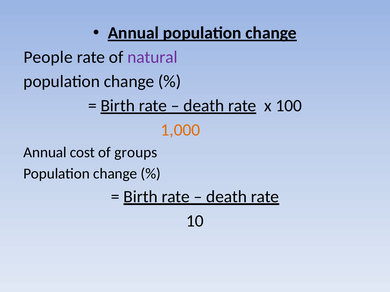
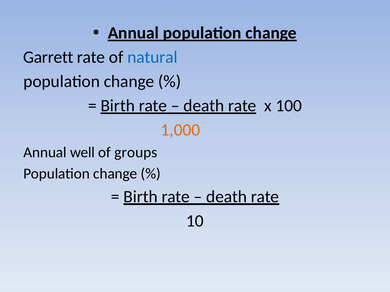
People: People -> Garrett (48, 57)
natural colour: purple -> blue (152, 57)
cost: cost -> well (82, 153)
